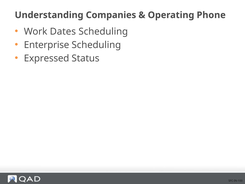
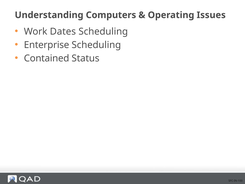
Companies: Companies -> Computers (111, 15)
Phone: Phone -> Issues (211, 15)
Expressed: Expressed -> Contained (47, 58)
